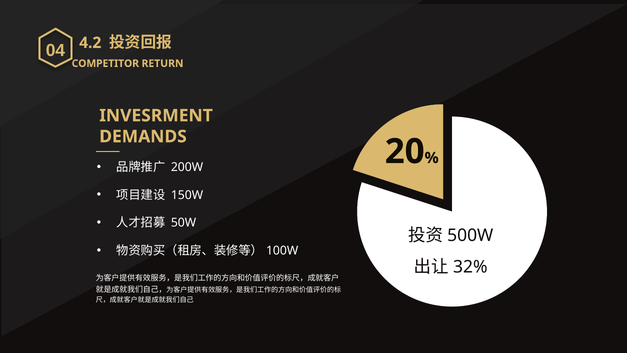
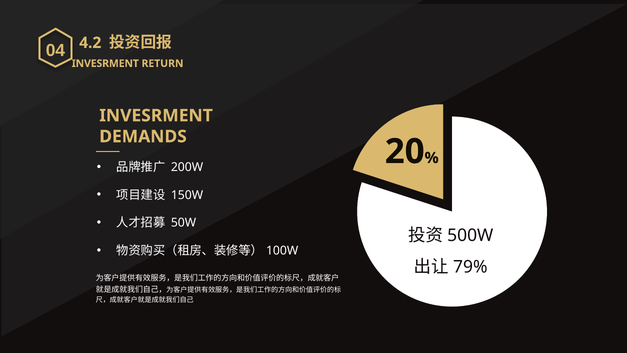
COMPETITOR: COMPETITOR -> INVESRMENT (105, 63)
32%: 32% -> 79% (470, 267)
